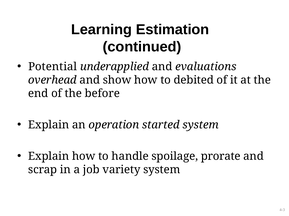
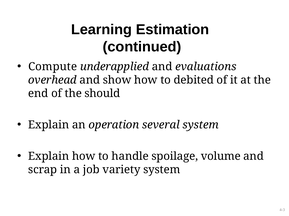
Potential: Potential -> Compute (53, 67)
before: before -> should (102, 94)
started: started -> several (161, 125)
prorate: prorate -> volume (221, 157)
